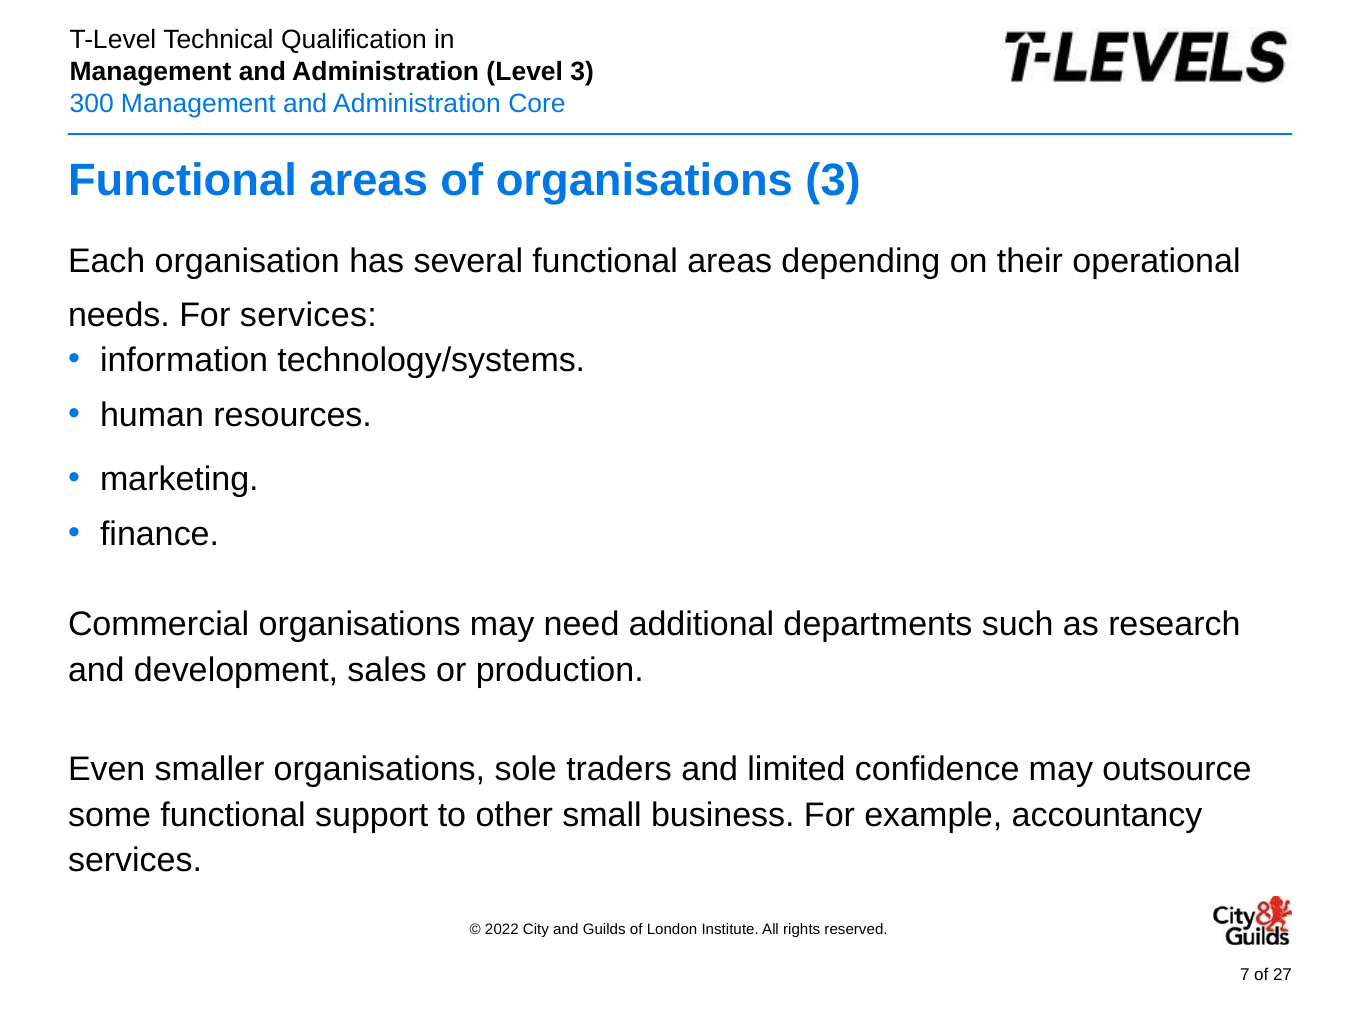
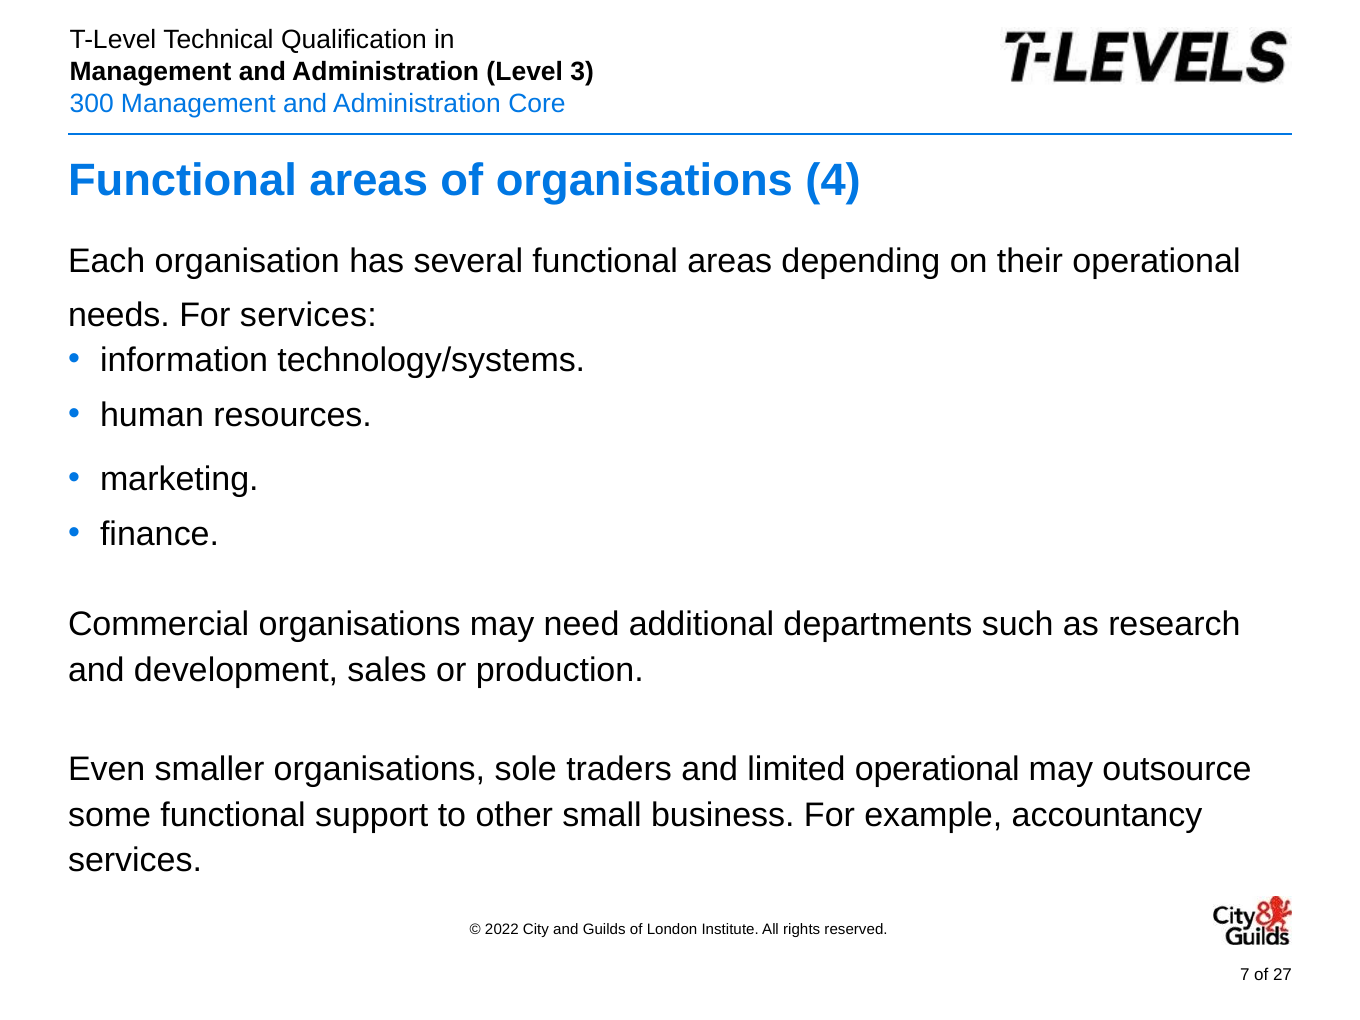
organisations 3: 3 -> 4 (833, 180)
limited confidence: confidence -> operational (937, 770)
